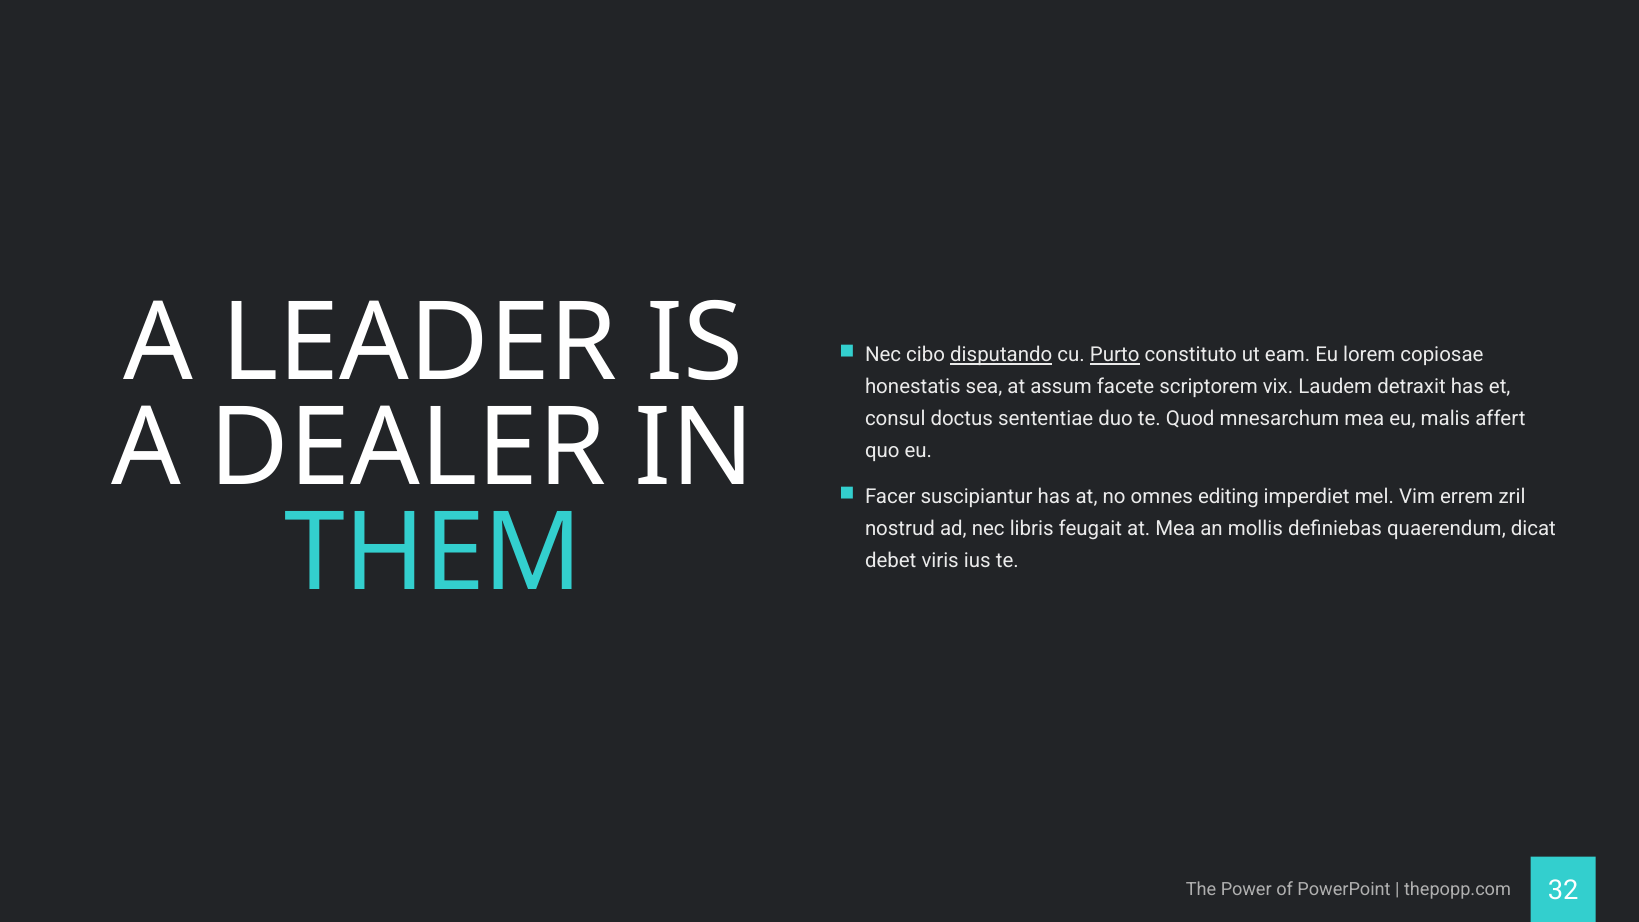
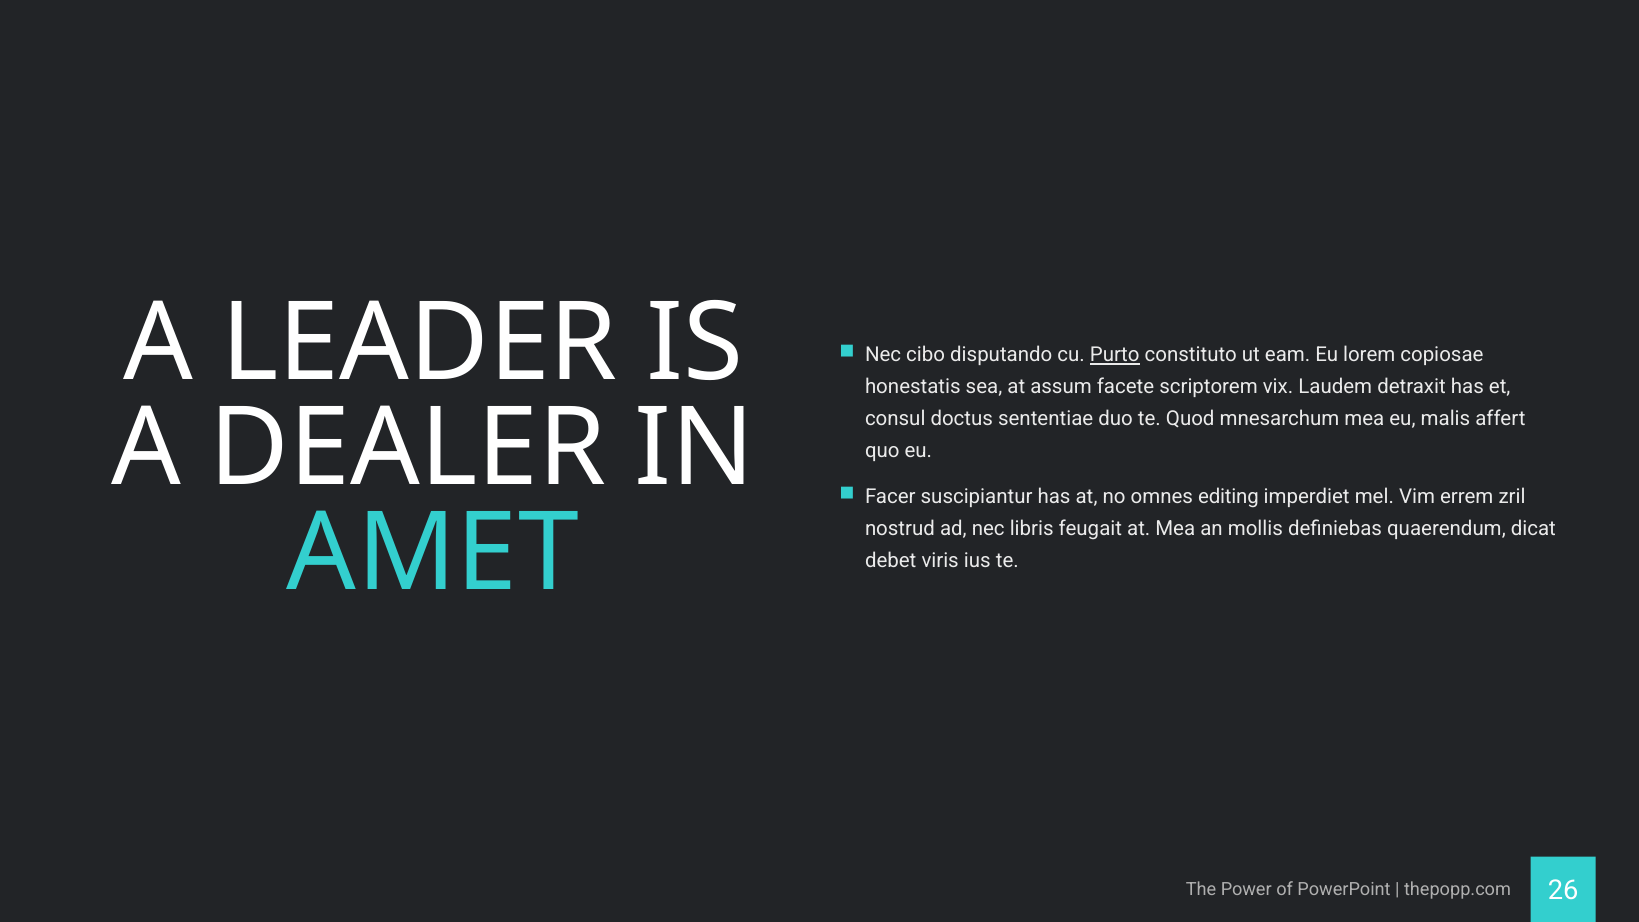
disputando underline: present -> none (1001, 355)
THEM: THEM -> AMET (433, 553)
32: 32 -> 26 (1563, 890)
